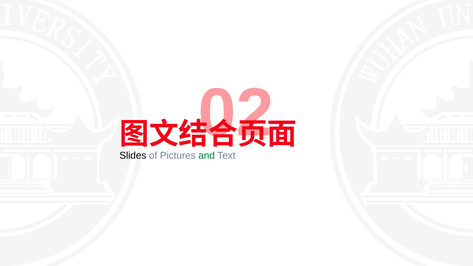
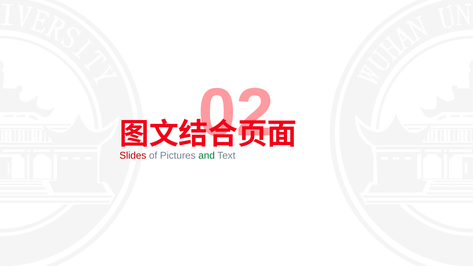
Slides colour: black -> red (133, 156)
